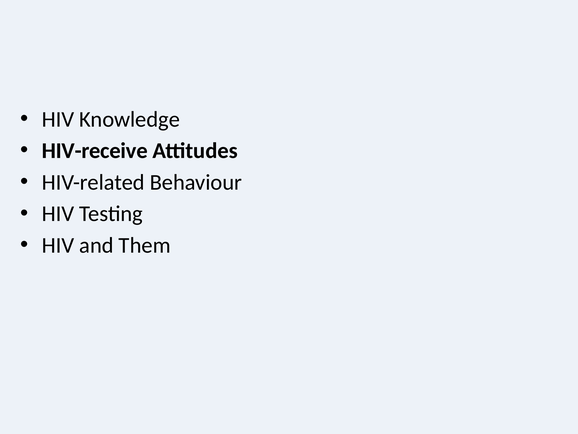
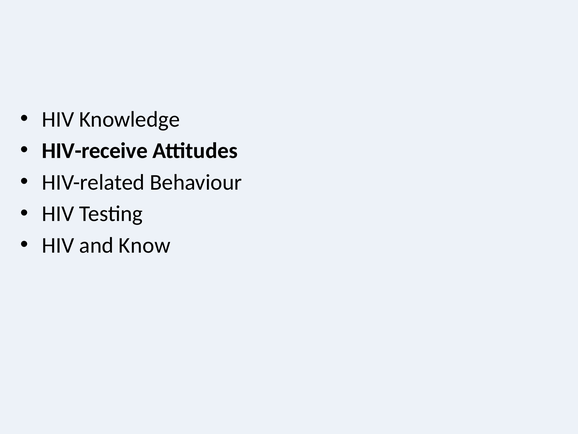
Them: Them -> Know (145, 245)
